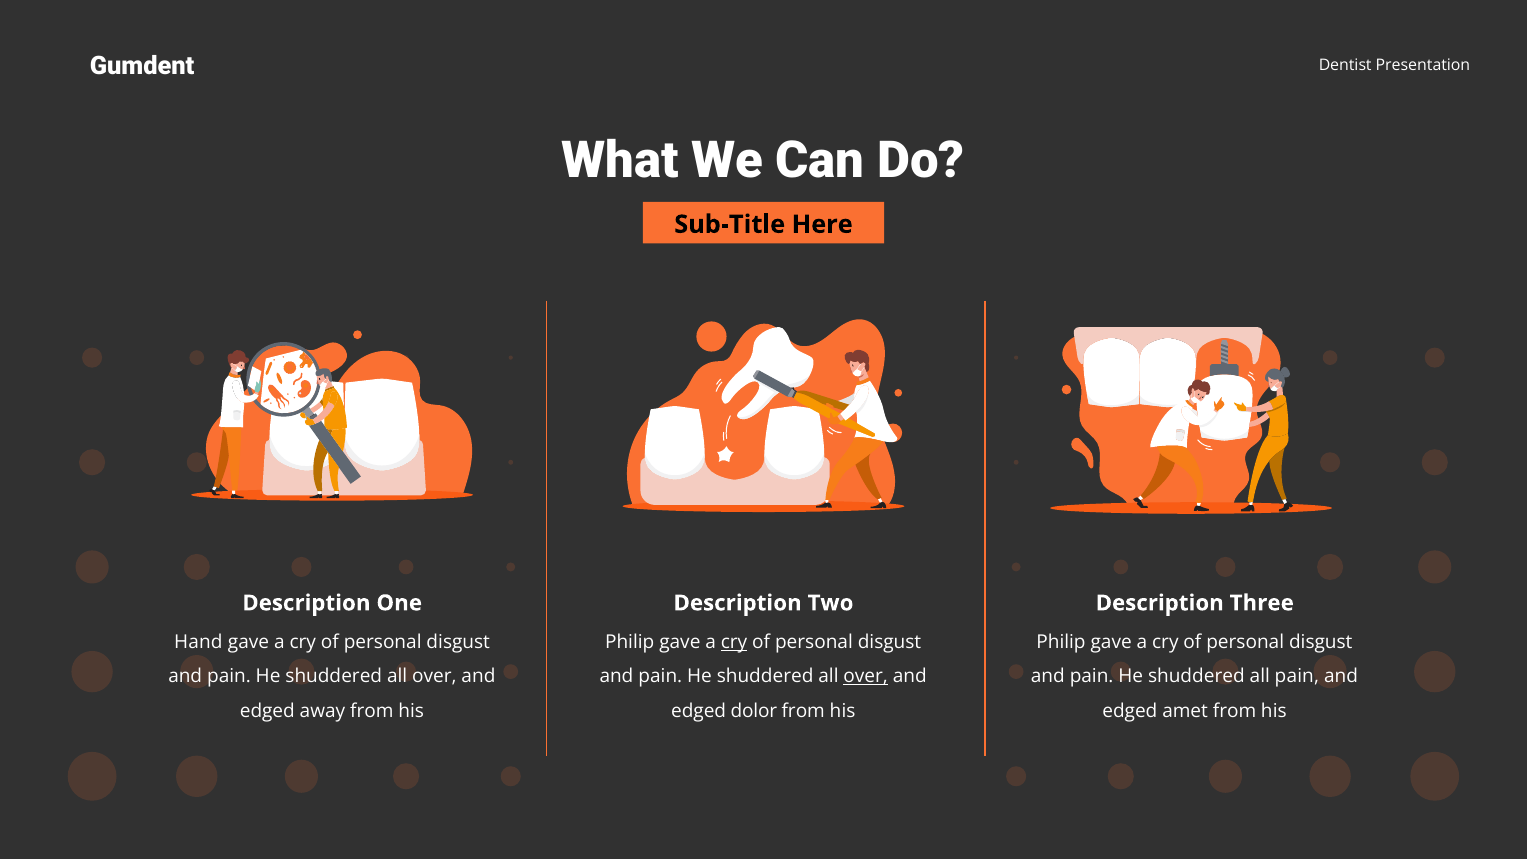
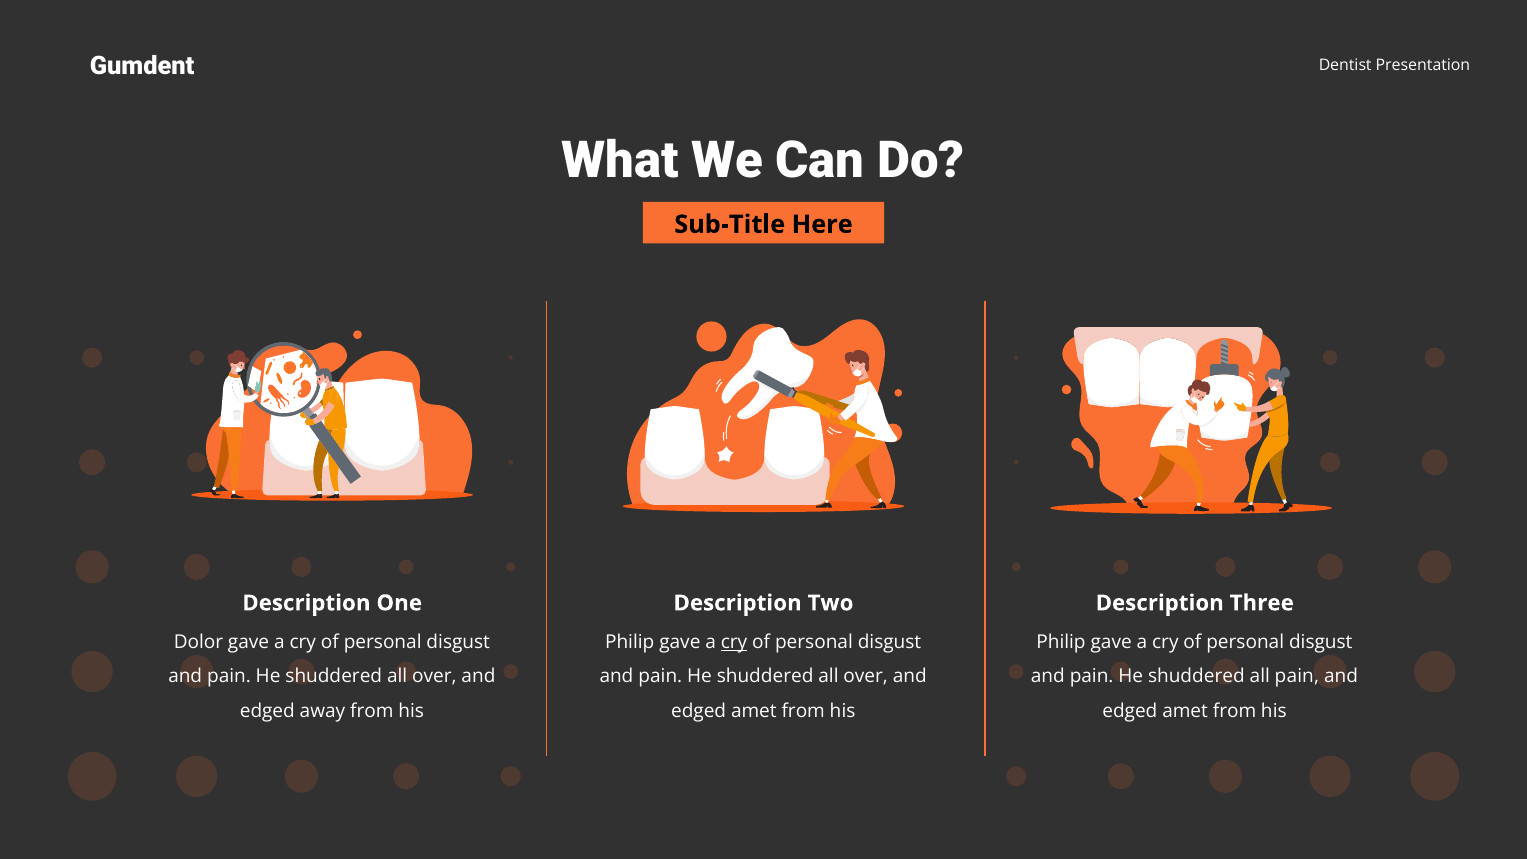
Hand: Hand -> Dolor (198, 642)
over underline: present -> none (866, 677)
dolor: dolor -> amet (754, 711)
